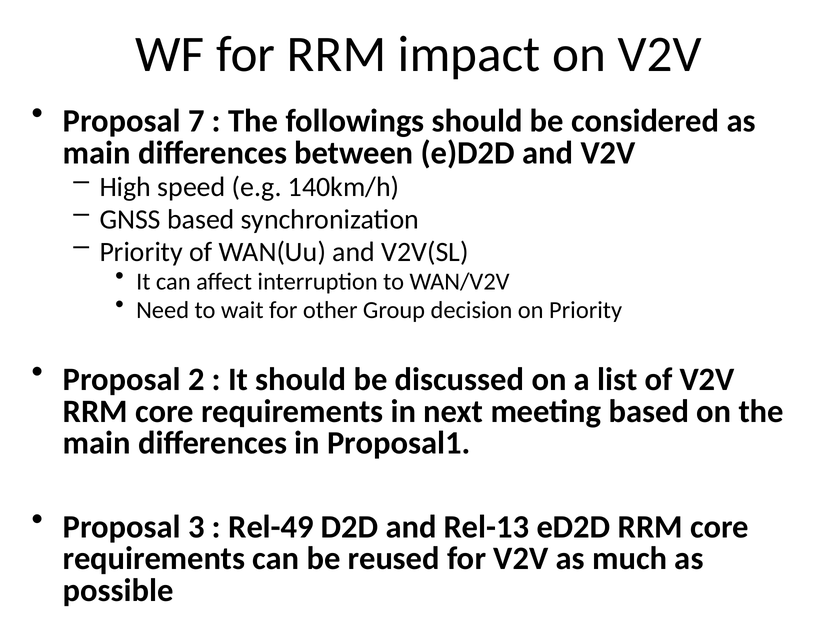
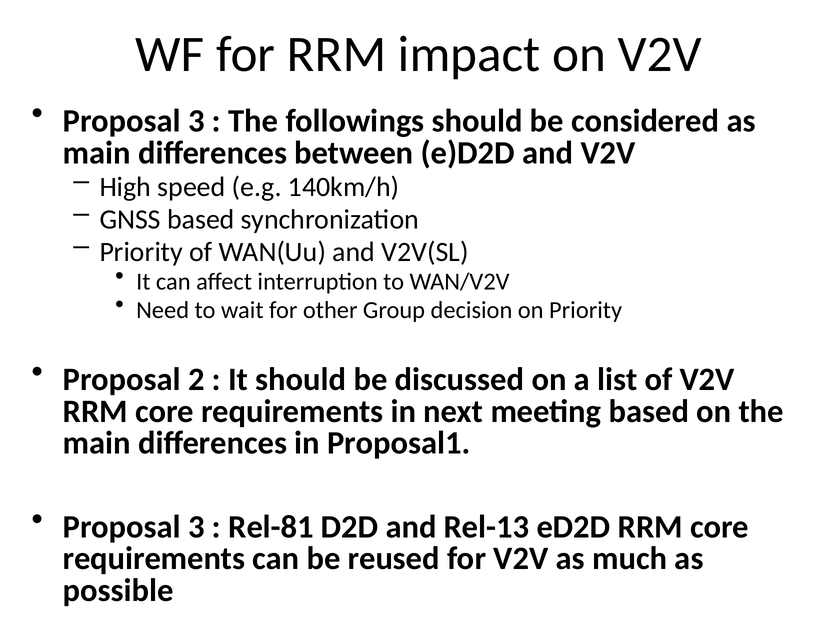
7: 7 -> 3 (196, 121)
Rel-49: Rel-49 -> Rel-81 (271, 526)
